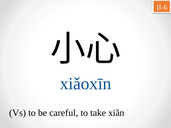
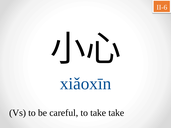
take xiǎn: xiǎn -> take (116, 113)
